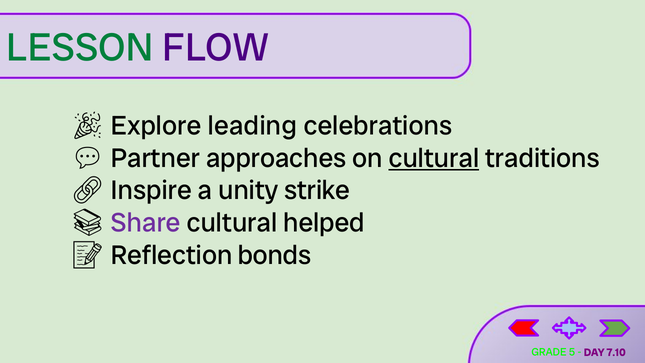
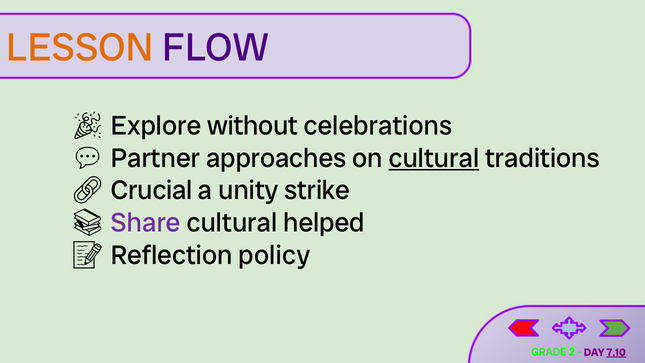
LESSON colour: green -> orange (80, 48)
leading: leading -> without (253, 126)
Inspire: Inspire -> Crucial (152, 191)
bonds: bonds -> policy (274, 255)
5: 5 -> 2 (572, 352)
7.10 underline: none -> present (616, 352)
